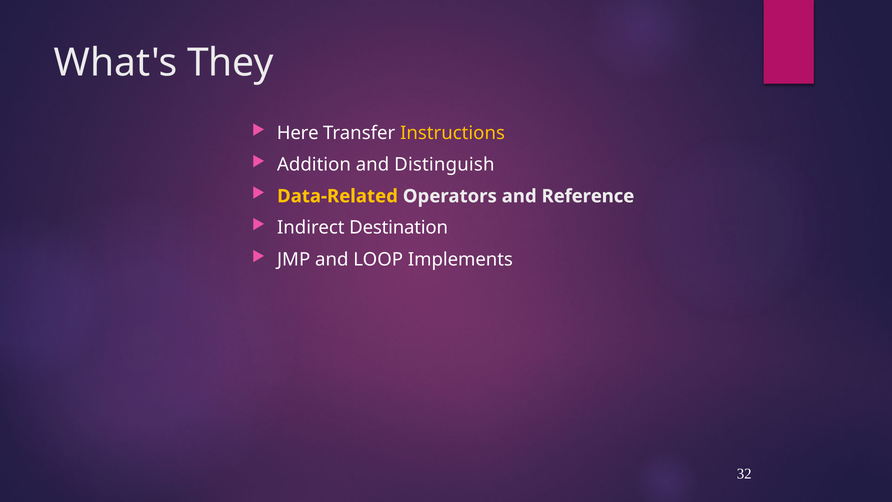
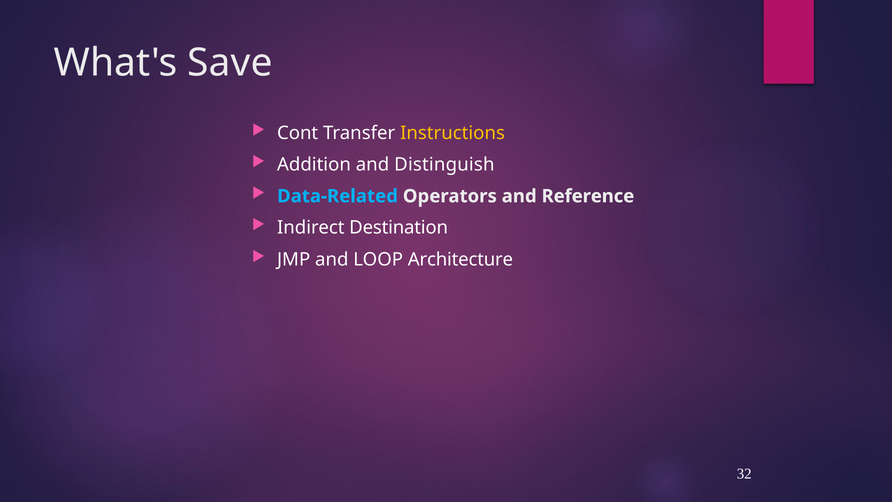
They: They -> Save (230, 63)
Here: Here -> Cont (298, 133)
Data-Related colour: yellow -> light blue (338, 196)
Implements: Implements -> Architecture (460, 259)
